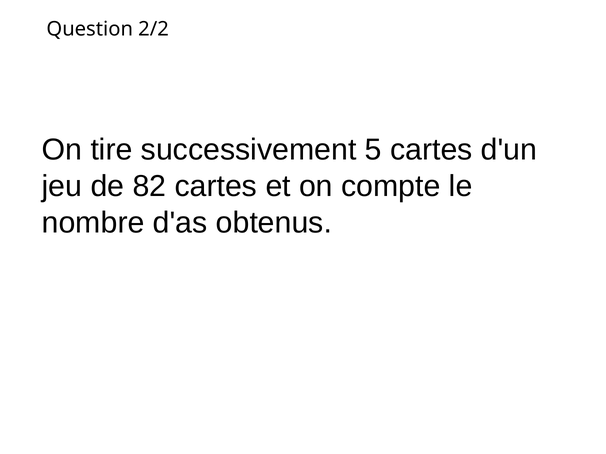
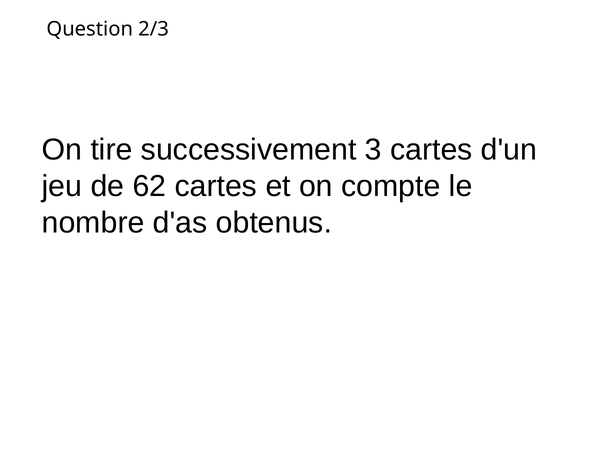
2/2: 2/2 -> 2/3 (154, 29)
5: 5 -> 3 (373, 150)
82: 82 -> 62 (149, 186)
